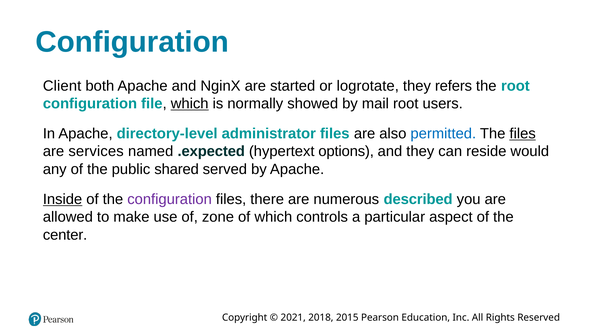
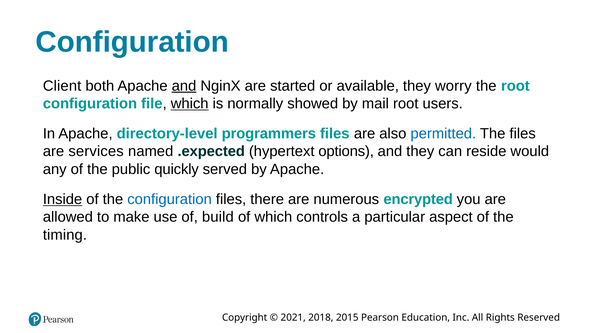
and underline: none -> present (184, 86)
logrotate: logrotate -> available (368, 86)
refers: refers -> worry (453, 86)
administrator: administrator -> programmers (269, 133)
files underline: present -> none (523, 133)
shared: shared -> quickly (177, 169)
configuration colour: purple -> blue (170, 199)
described: described -> encrypted (418, 199)
zone: zone -> build (218, 217)
center: center -> timing (65, 234)
